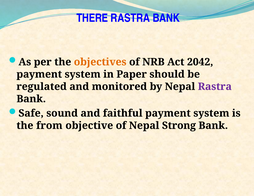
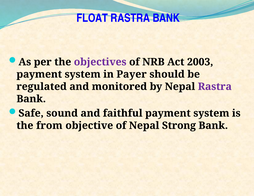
THERE: THERE -> FLOAT (92, 18)
objectives colour: orange -> purple (100, 62)
2042: 2042 -> 2003 (200, 62)
Paper: Paper -> Payer (132, 74)
